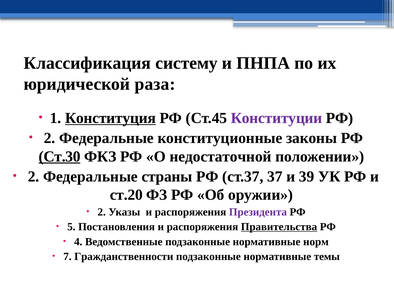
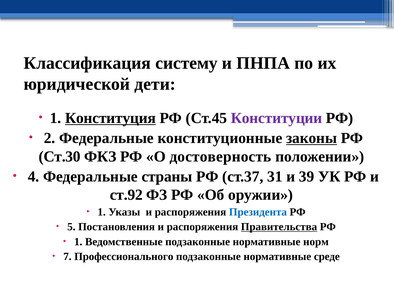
раза: раза -> дети (155, 84)
законы underline: none -> present (312, 138)
Ст.30 underline: present -> none (60, 156)
недостаточной: недостаточной -> достоверность (220, 156)
2: 2 -> 4 (33, 176)
37: 37 -> 31 (275, 176)
ст.20: ст.20 -> ст.92 (126, 195)
2: 2 -> 1 (102, 212)
Президента colour: purple -> blue (258, 212)
4: 4 -> 1 (78, 241)
Гражданственности: Гражданственности -> Профессионального (124, 256)
темы: темы -> среде (327, 256)
